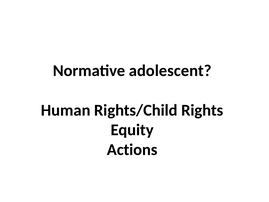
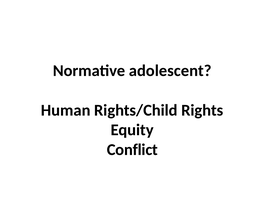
Actions: Actions -> Conflict (132, 149)
